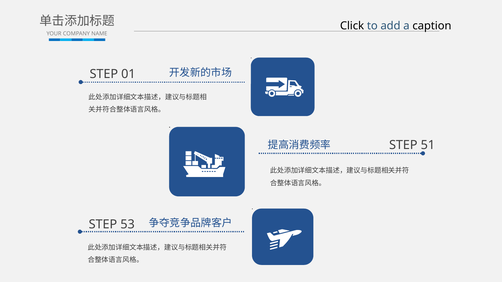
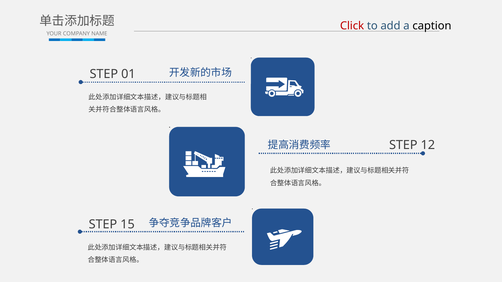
Click colour: black -> red (352, 26)
51: 51 -> 12 (428, 145)
53: 53 -> 15 (128, 225)
